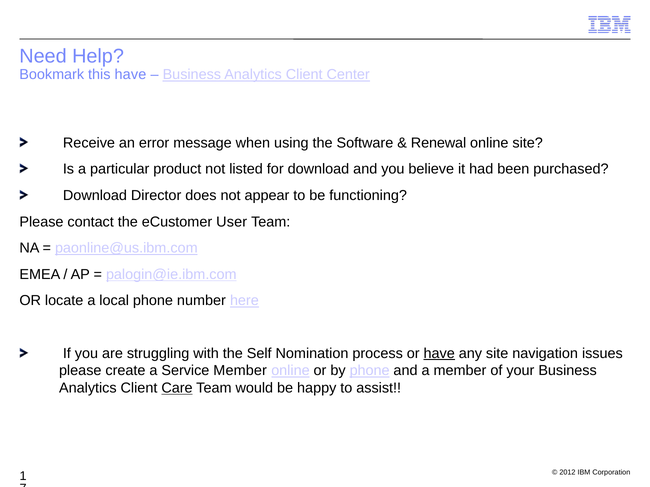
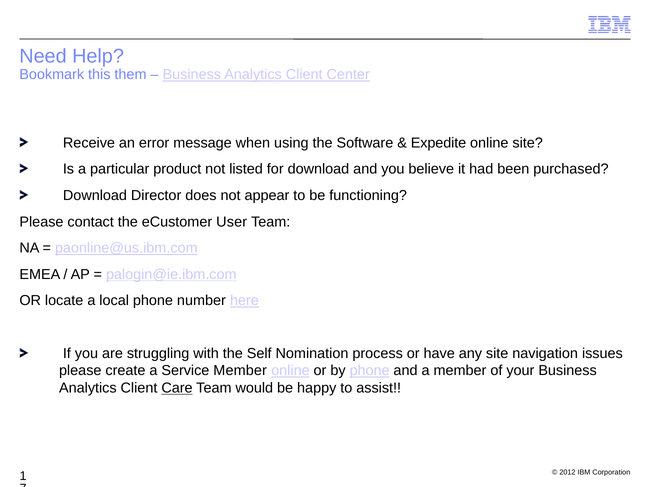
this have: have -> them (130, 75)
Renewal: Renewal -> Expedite (439, 143)
have underline: present -> none (439, 354)
